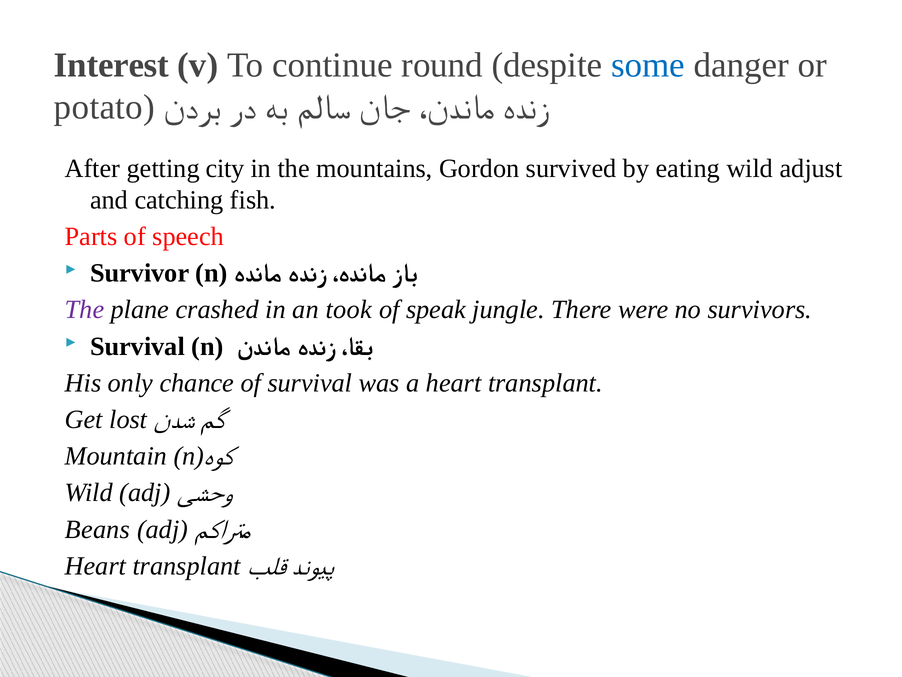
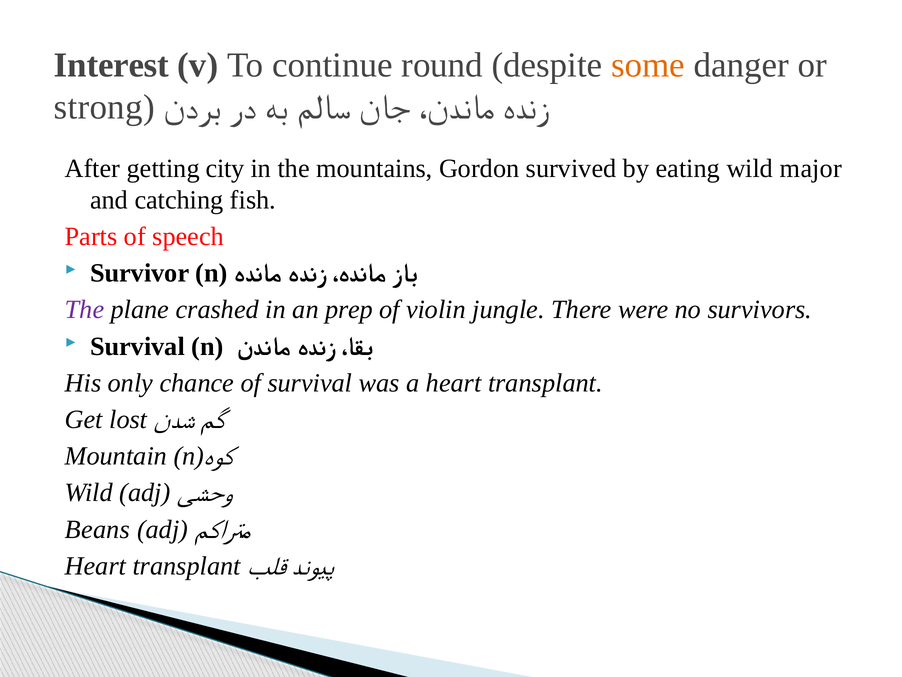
some colour: blue -> orange (648, 65)
potato: potato -> strong (104, 107)
adjust: adjust -> major (811, 168)
took: took -> prep (349, 310)
speak: speak -> violin (436, 310)
